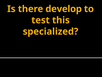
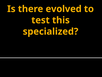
develop: develop -> evolved (64, 9)
